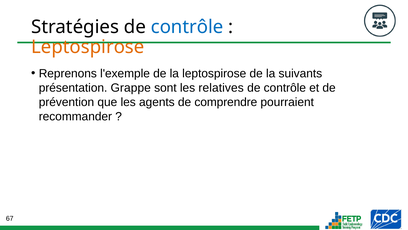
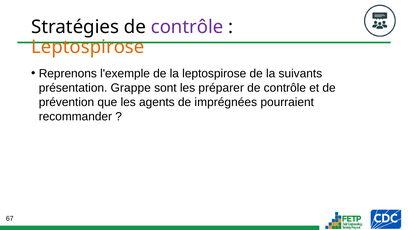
contrôle colour: blue -> purple (187, 27)
relatives: relatives -> préparer (221, 88)
comprendre: comprendre -> imprégnées (226, 102)
